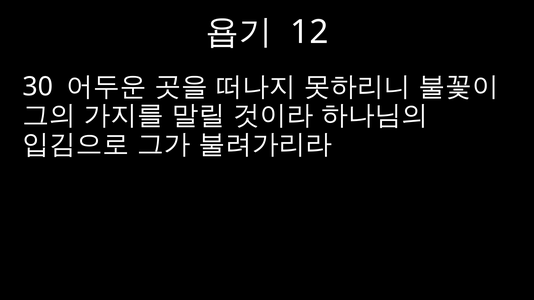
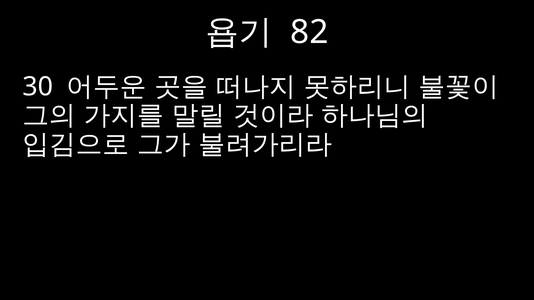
12: 12 -> 82 (309, 32)
